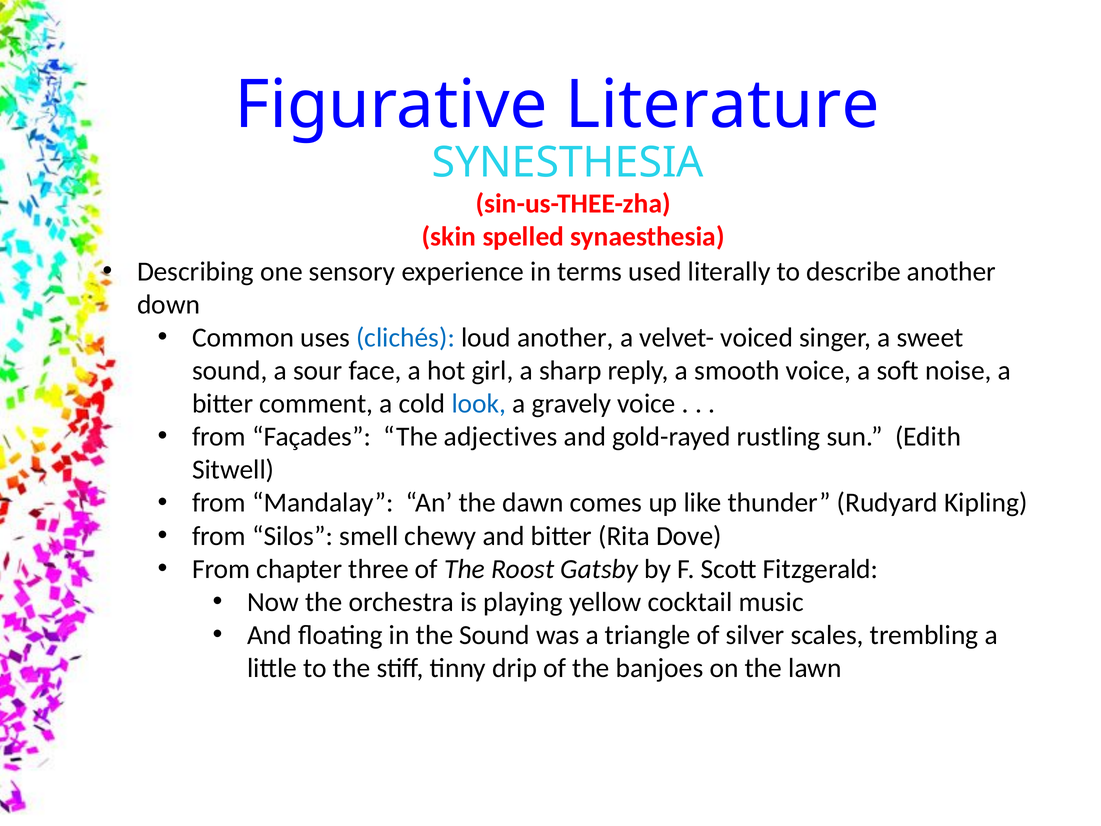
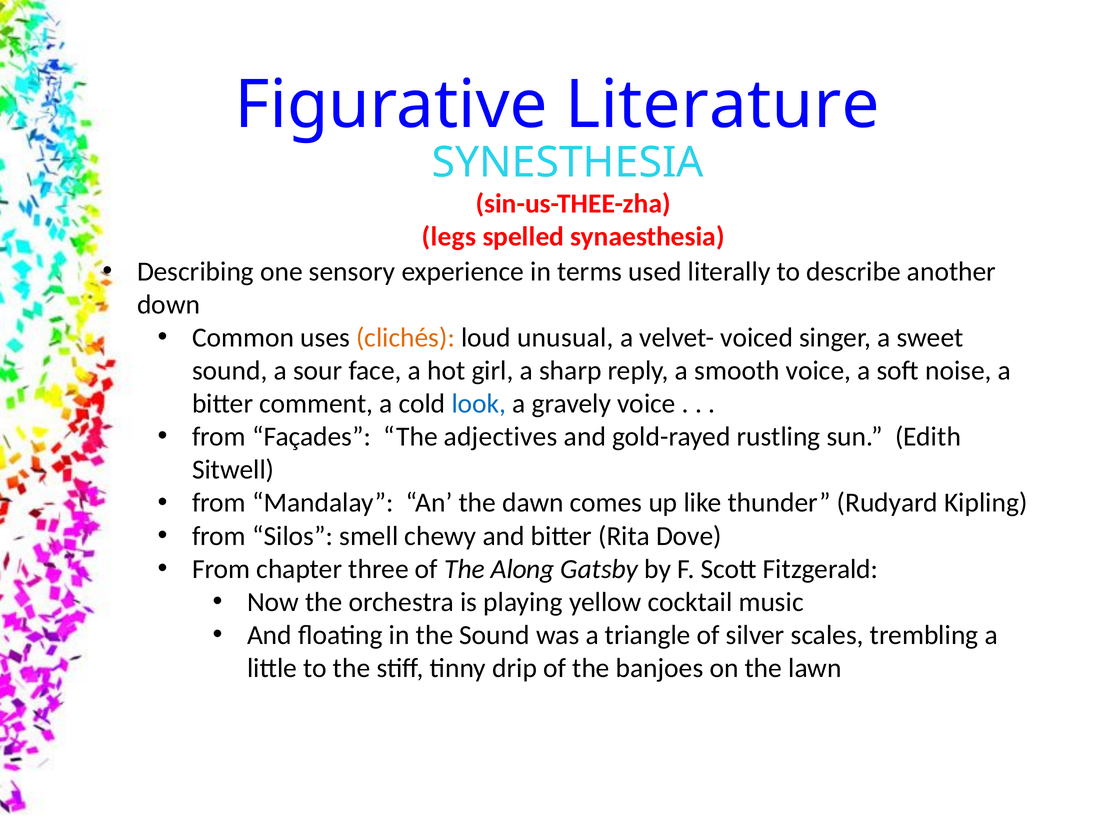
skin: skin -> legs (449, 237)
clichés colour: blue -> orange (406, 338)
loud another: another -> unusual (565, 338)
Roost: Roost -> Along (523, 569)
